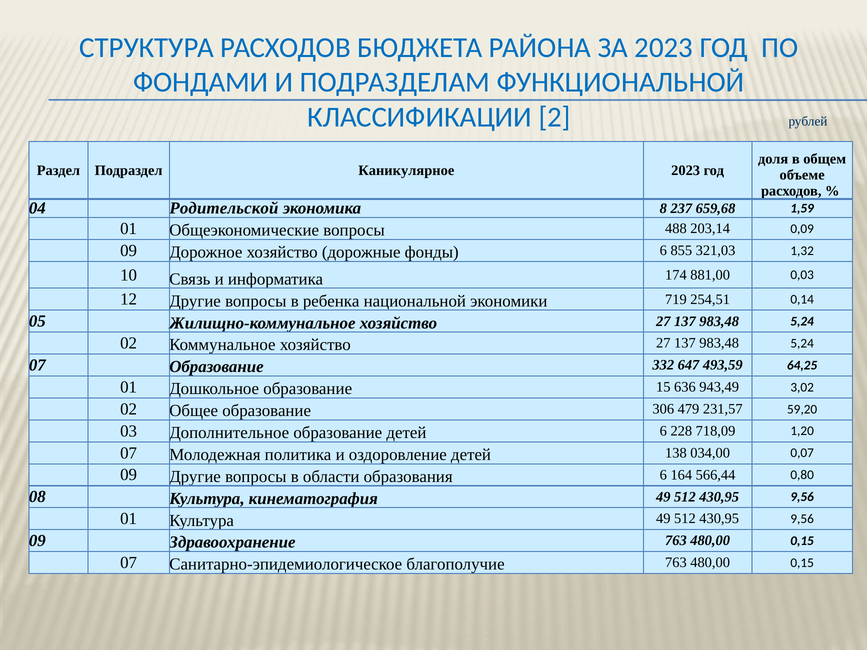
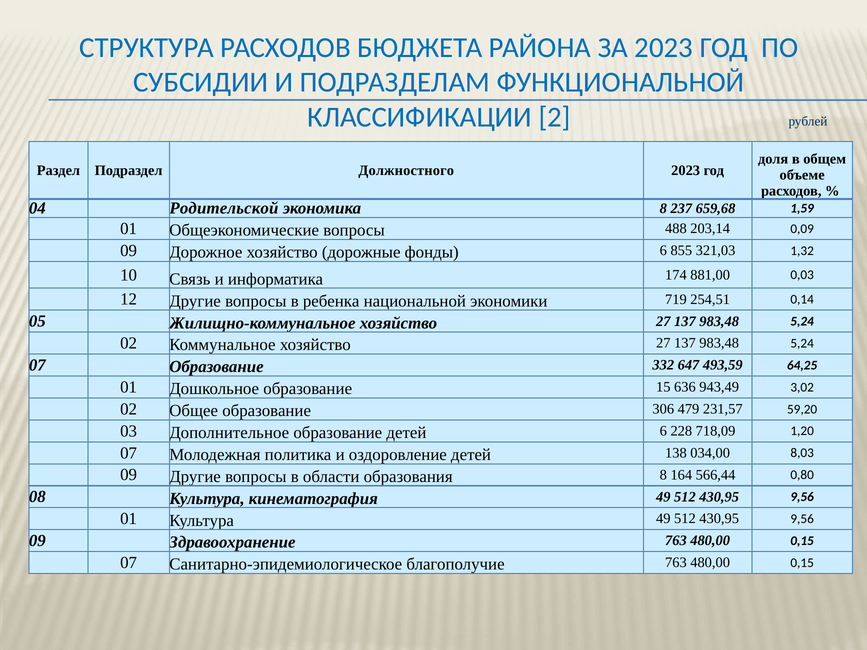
ФОНДАМИ: ФОНДАМИ -> СУБСИДИИ (201, 82)
Каникулярное: Каникулярное -> Должностного (406, 171)
0,07: 0,07 -> 8,03 (802, 453)
образования 6: 6 -> 8 (663, 475)
